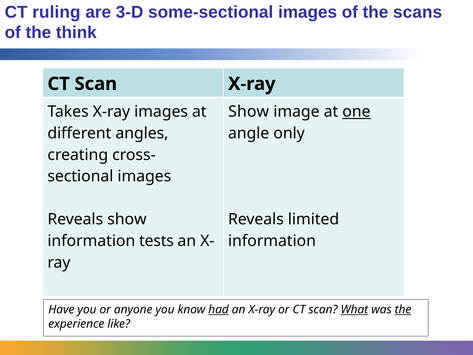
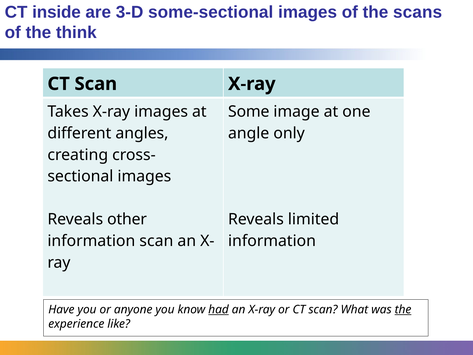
ruling: ruling -> inside (57, 12)
Show: Show -> Some (249, 112)
one underline: present -> none (356, 112)
Reveals show: show -> other (127, 219)
information tests: tests -> scan (156, 241)
What underline: present -> none (354, 309)
